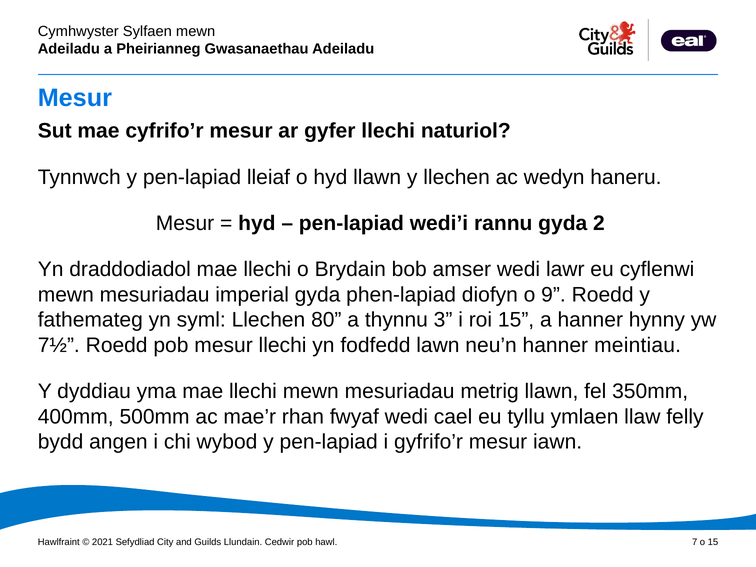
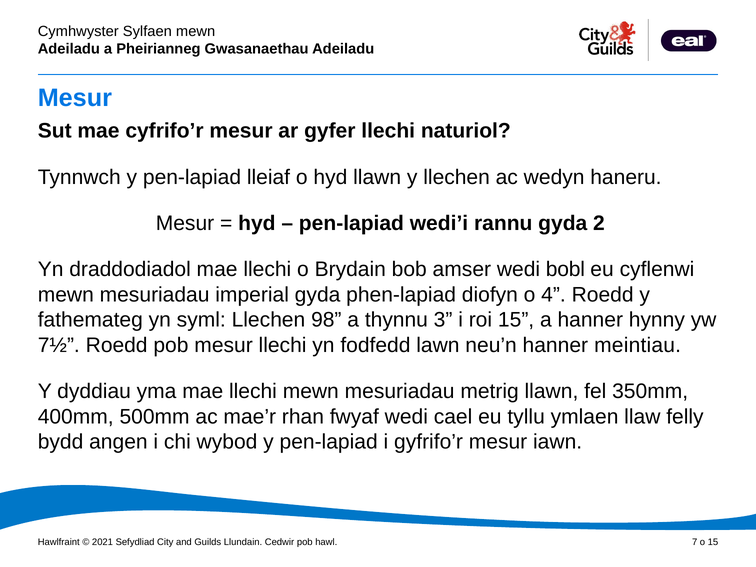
lawr: lawr -> bobl (565, 270)
9: 9 -> 4 (553, 295)
80: 80 -> 98 (326, 320)
